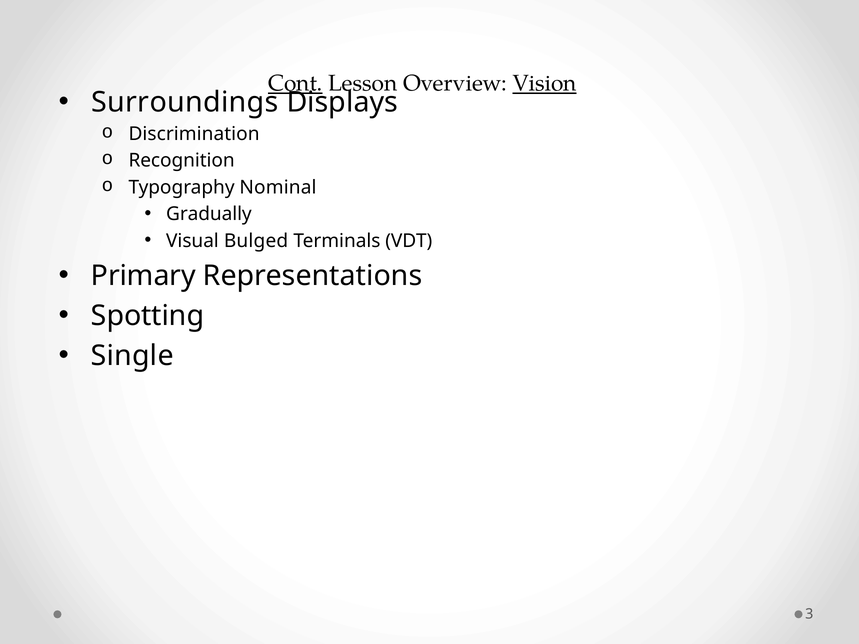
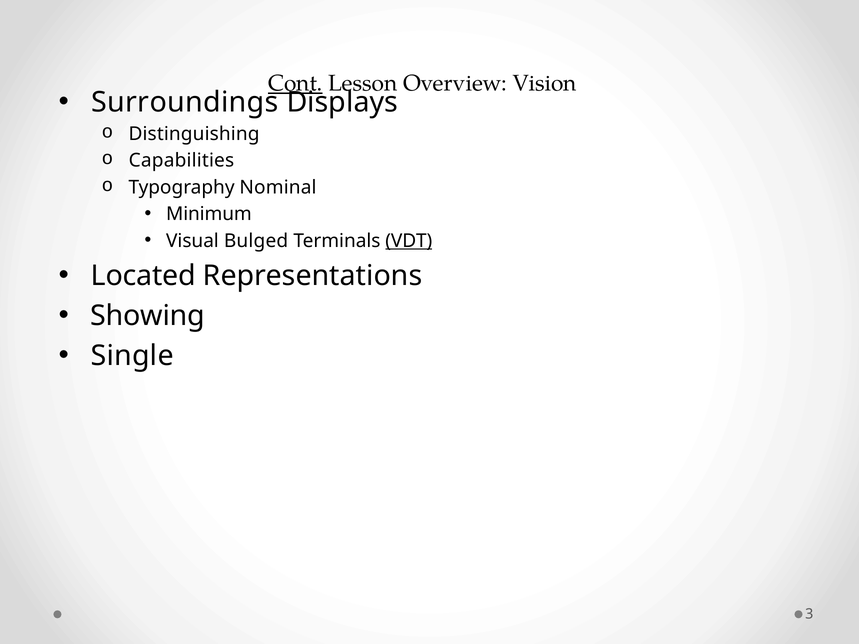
Vision underline: present -> none (544, 83)
Discrimination: Discrimination -> Distinguishing (194, 134)
Recognition: Recognition -> Capabilities (181, 161)
Gradually: Gradually -> Minimum (209, 214)
VDT underline: none -> present (409, 241)
Primary: Primary -> Located (143, 276)
Spotting: Spotting -> Showing (148, 316)
